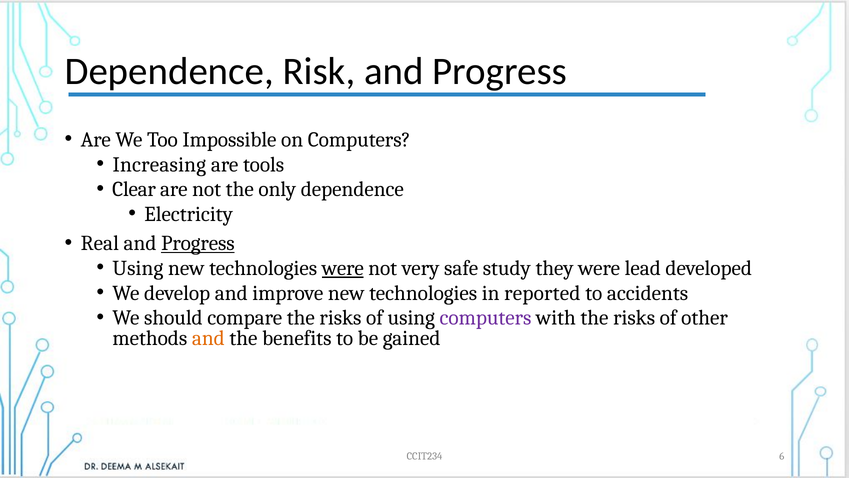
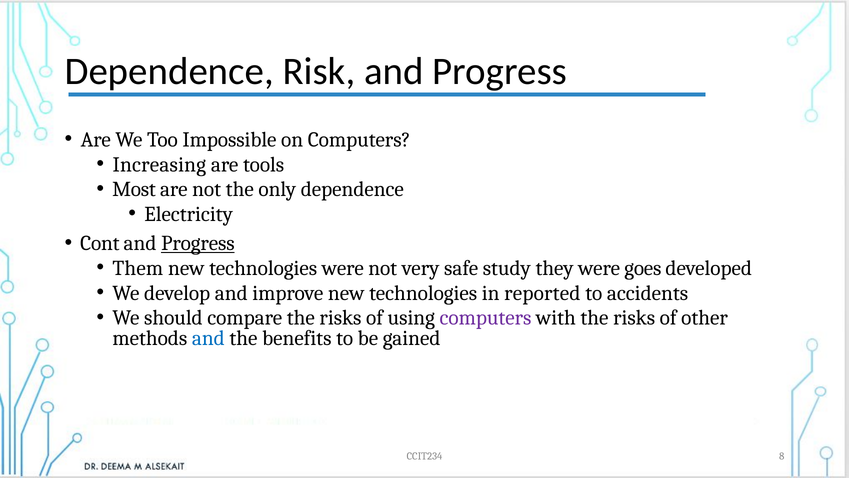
Clear: Clear -> Most (134, 189)
Real: Real -> Cont (100, 243)
Using: Using -> Them (138, 268)
were underline: present -> none (343, 268)
lead: lead -> goes (643, 268)
and colour: orange -> blue (208, 338)
6: 6 -> 8 (782, 456)
